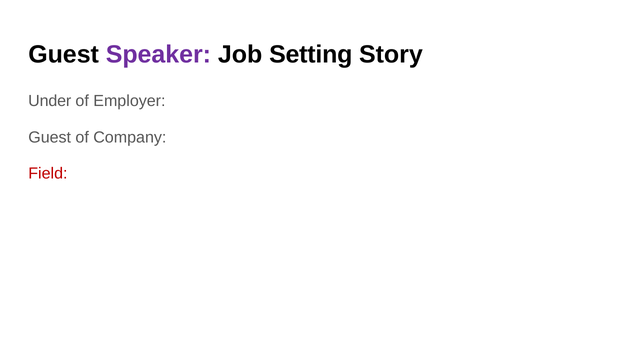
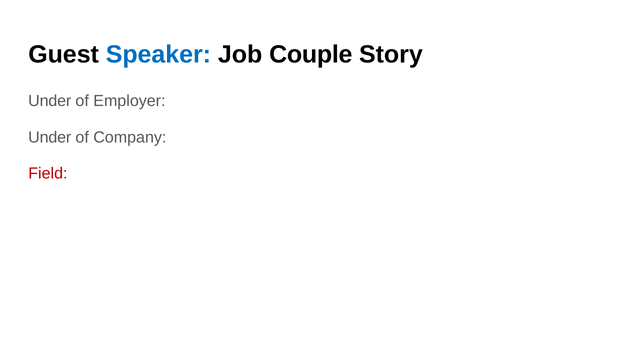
Speaker colour: purple -> blue (158, 54)
Setting: Setting -> Couple (311, 54)
Guest: Guest -> Under (50, 137)
